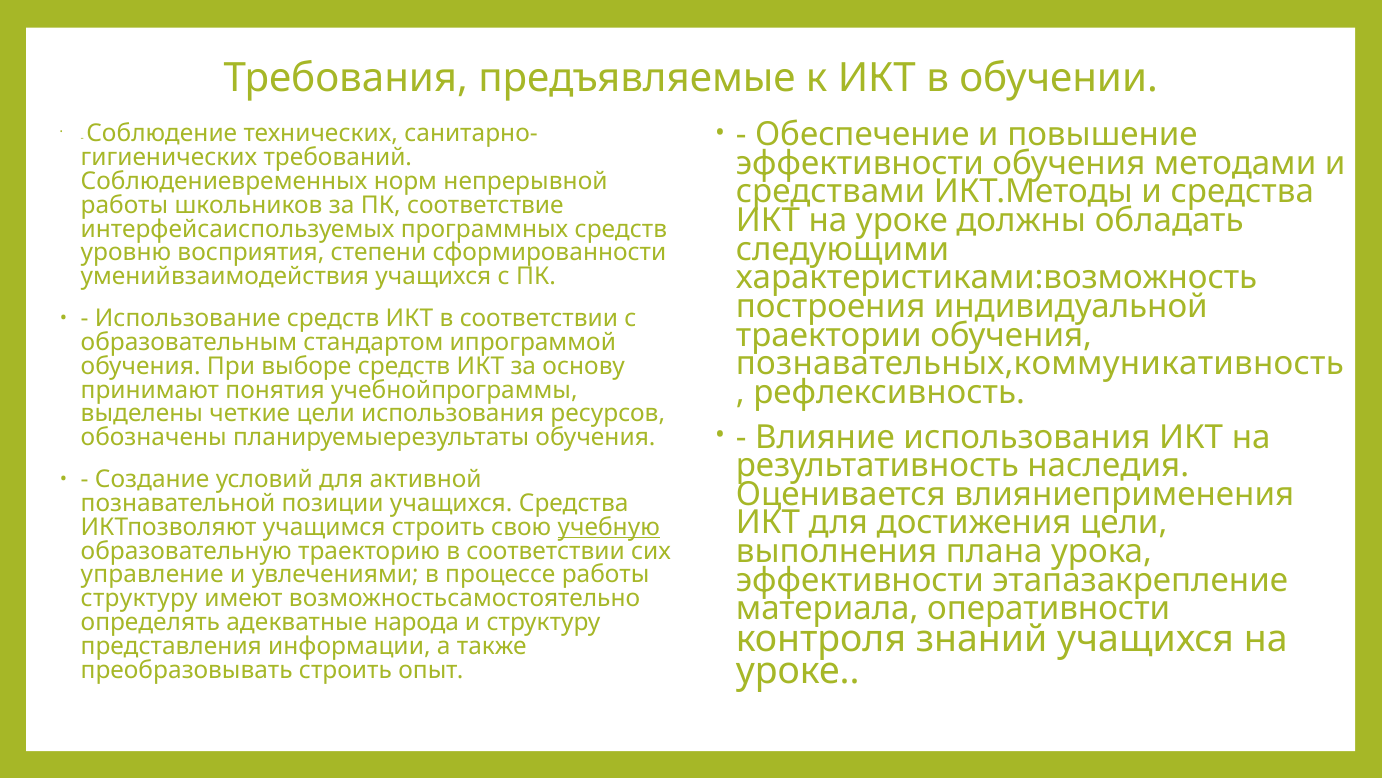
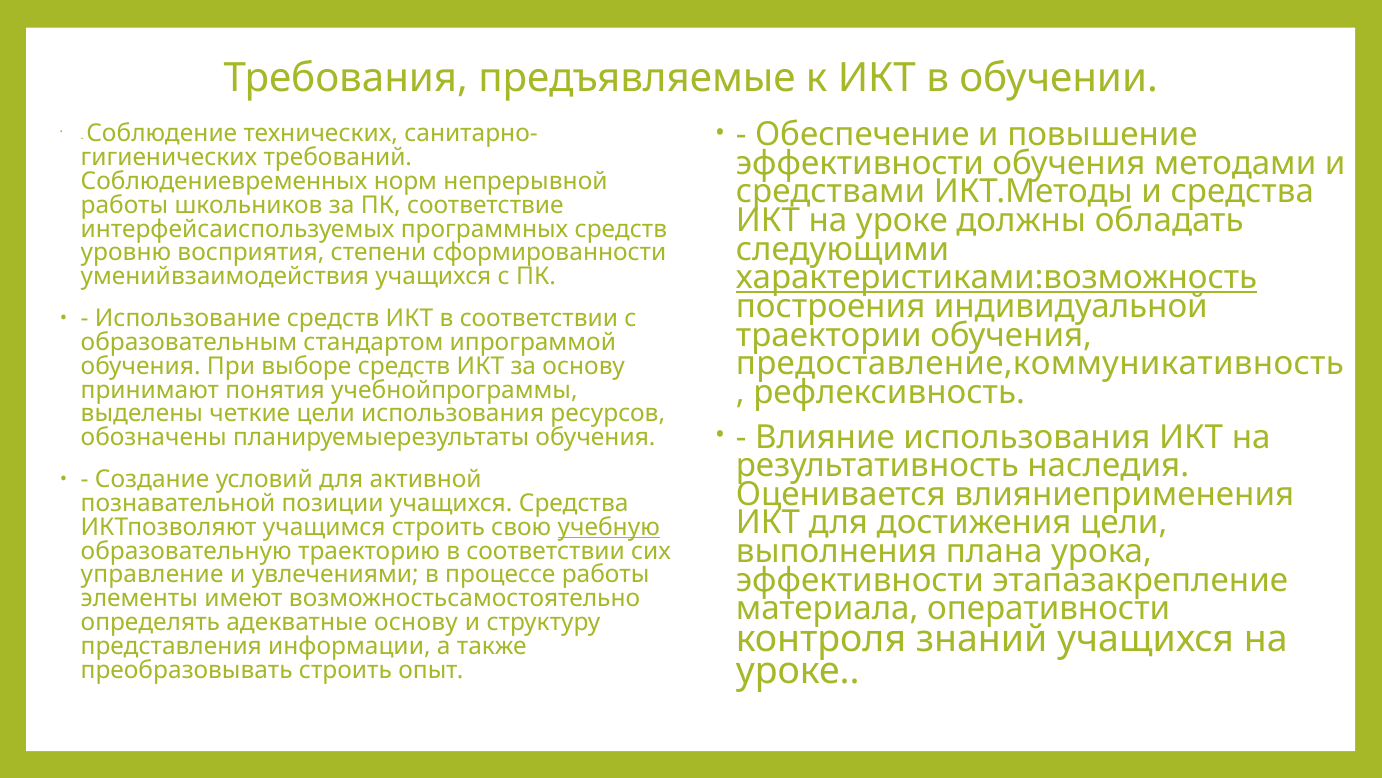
характеристиками:возможность underline: none -> present (997, 278)
познавательных,коммуникативность: познавательных,коммуникативность -> предоставление,коммуникативность (1040, 363)
структуру: структуру -> элементы (139, 598)
адекватные народа: народа -> основу (416, 622)
